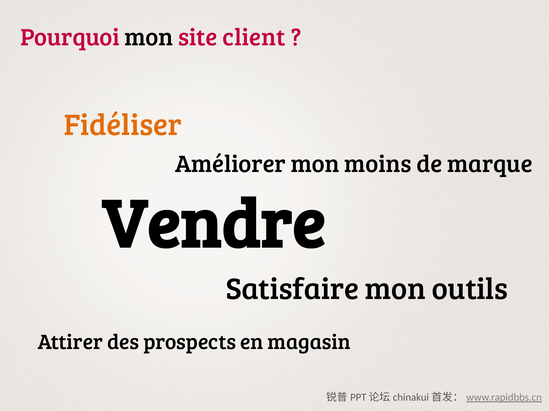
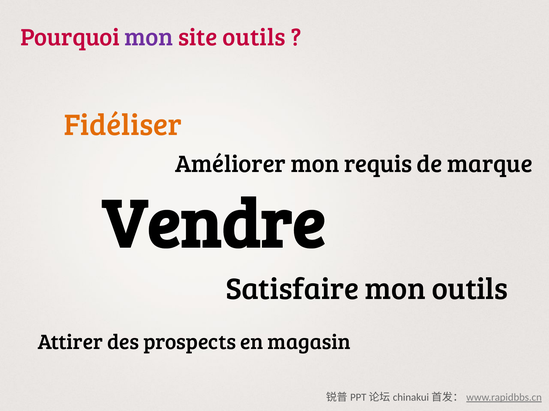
mon colour: black -> purple (149, 38)
site client: client -> outils (254, 38)
moins: moins -> requis (378, 164)
